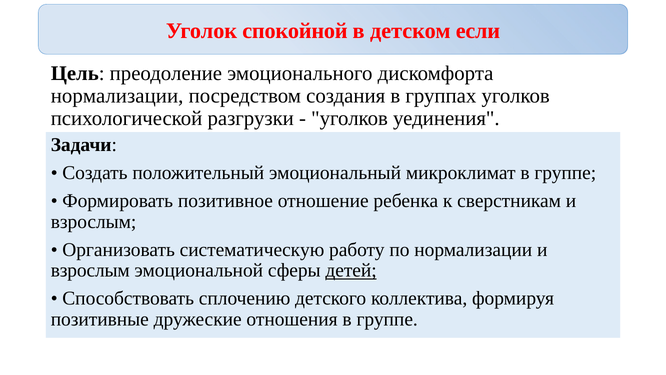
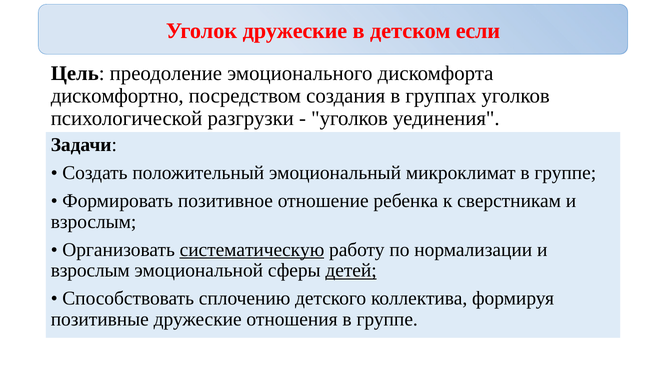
Уголок спокойной: спокойной -> дружеские (295, 31)
нормализации: нормализации -> дискомфортно (117, 96)
систематическую underline: none -> present (252, 249)
